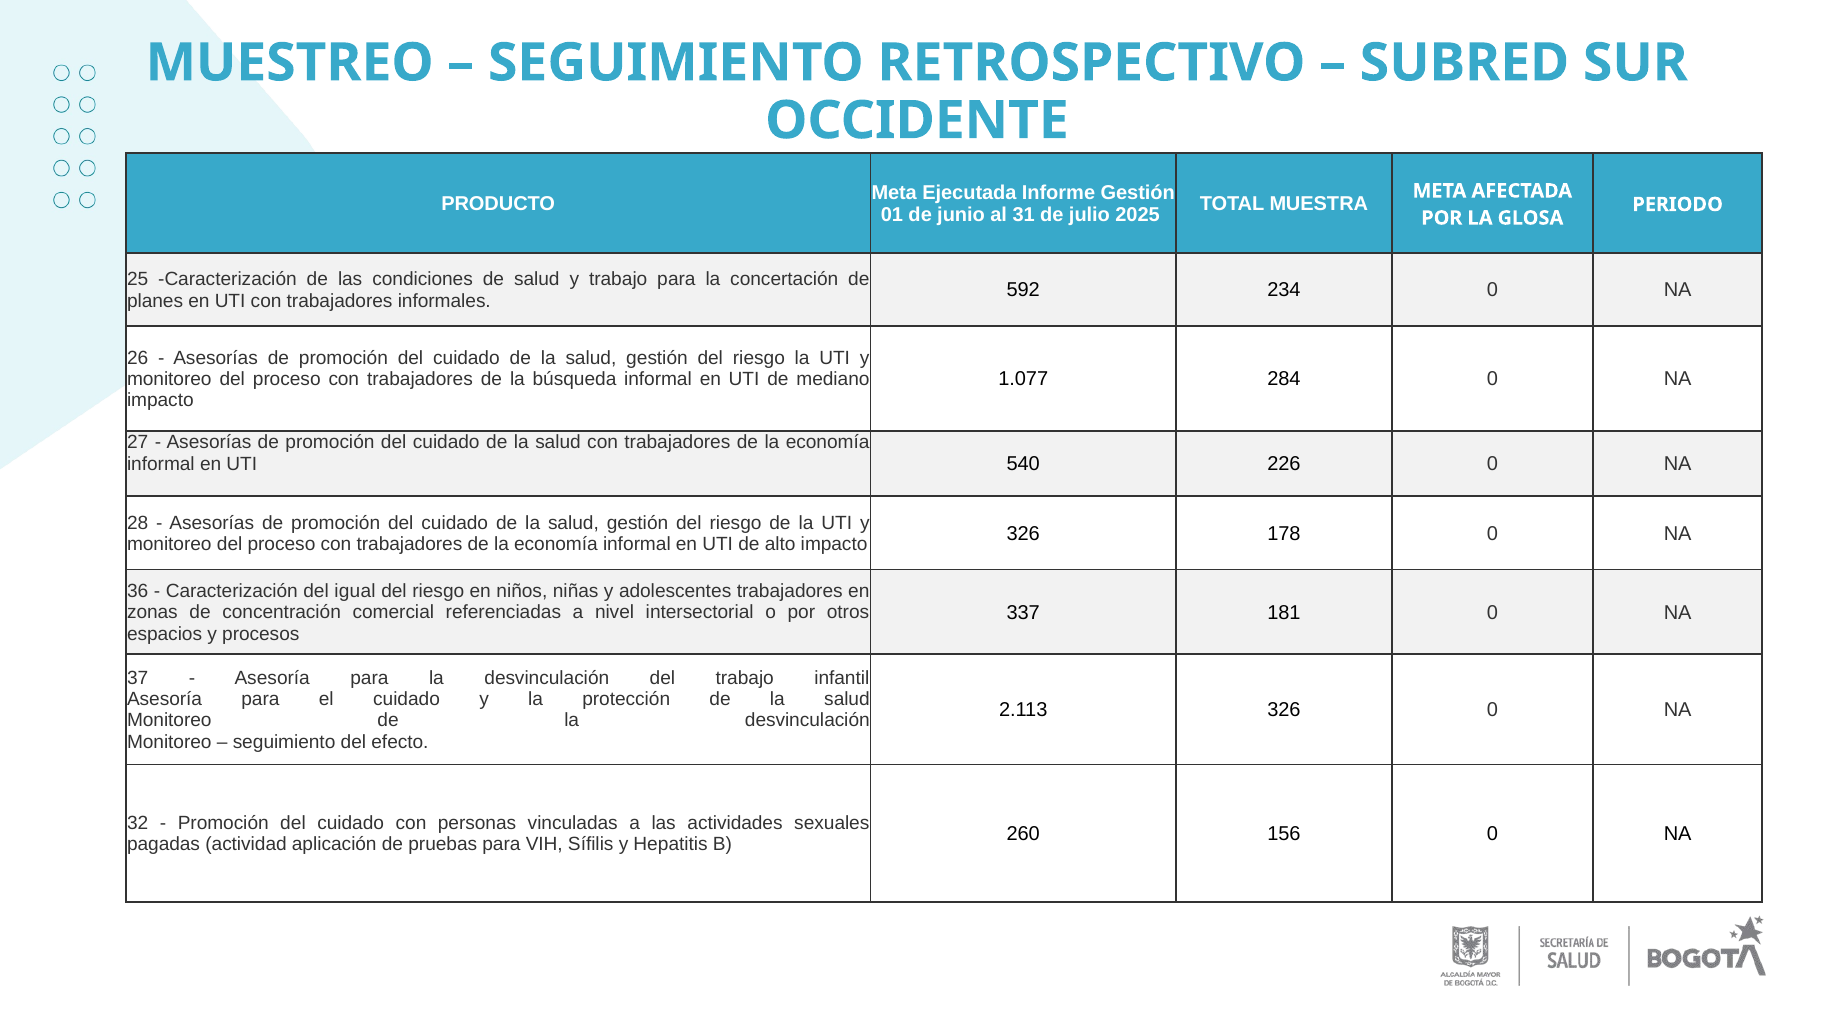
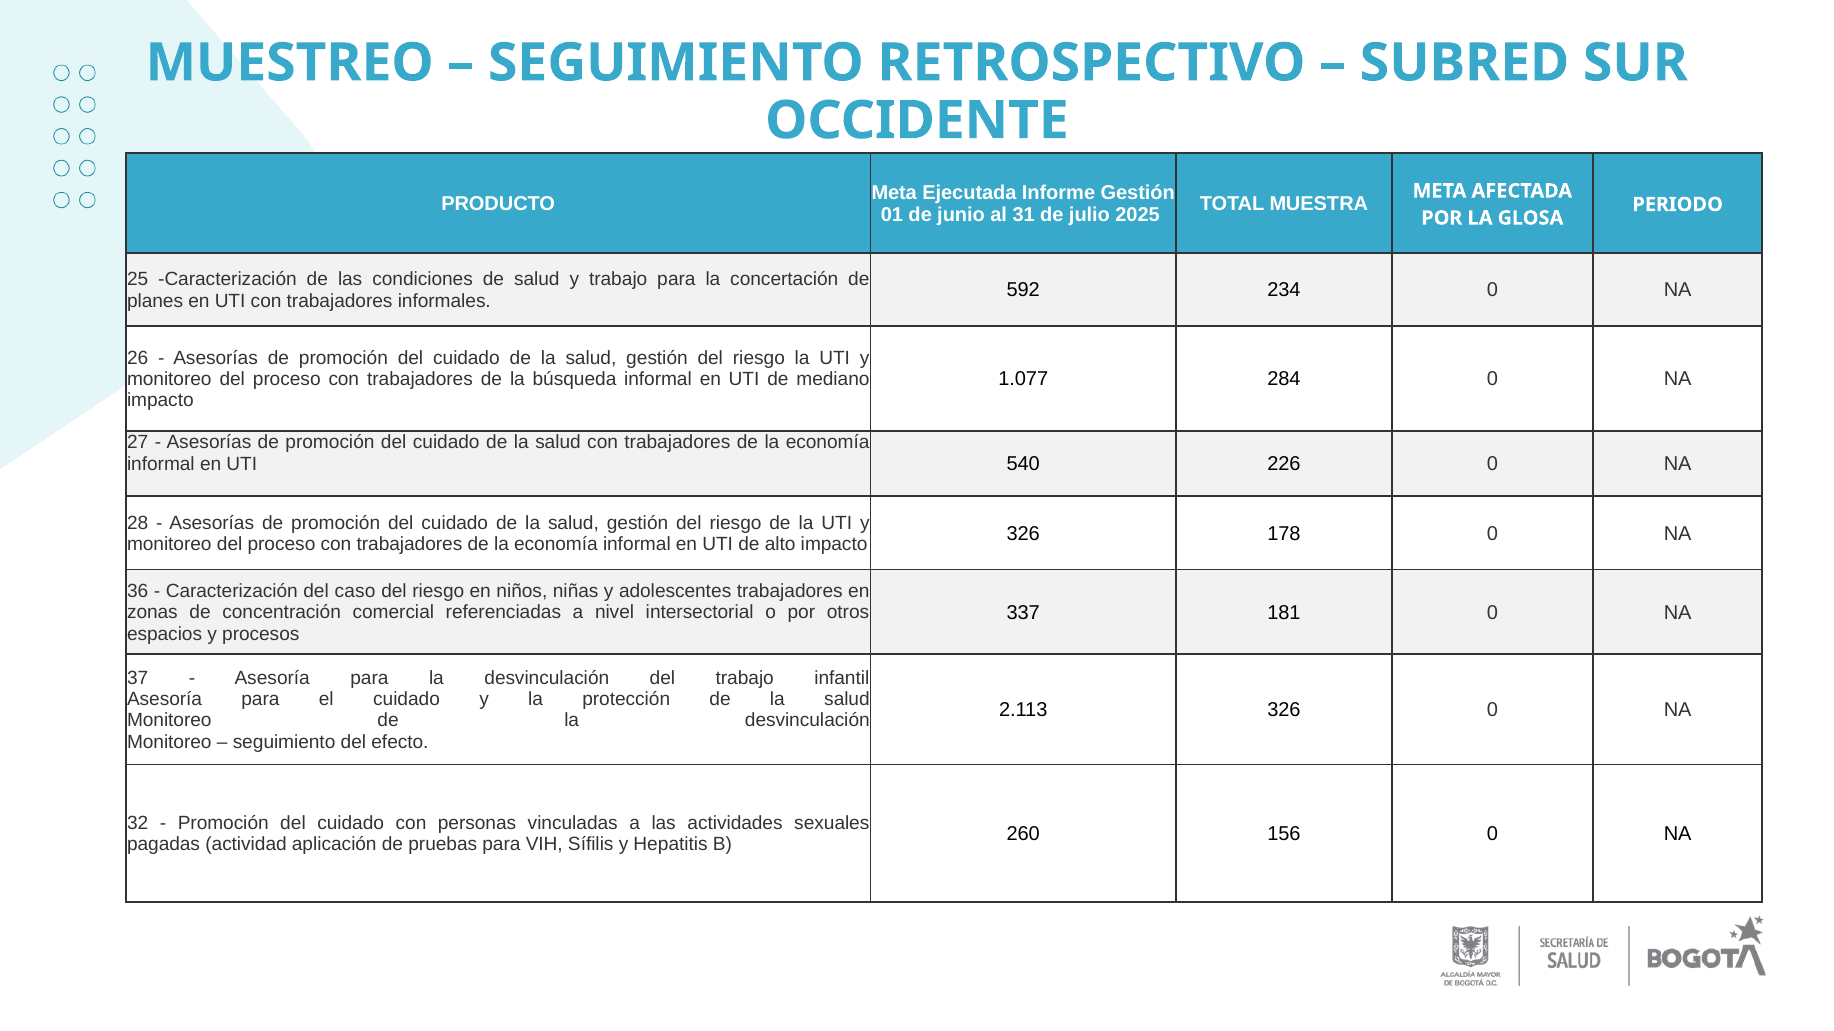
igual: igual -> caso (355, 591)
